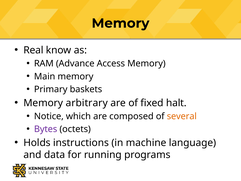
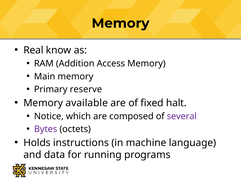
Advance: Advance -> Addition (75, 63)
baskets: baskets -> reserve (86, 89)
arbitrary: arbitrary -> available (87, 103)
several colour: orange -> purple (182, 116)
